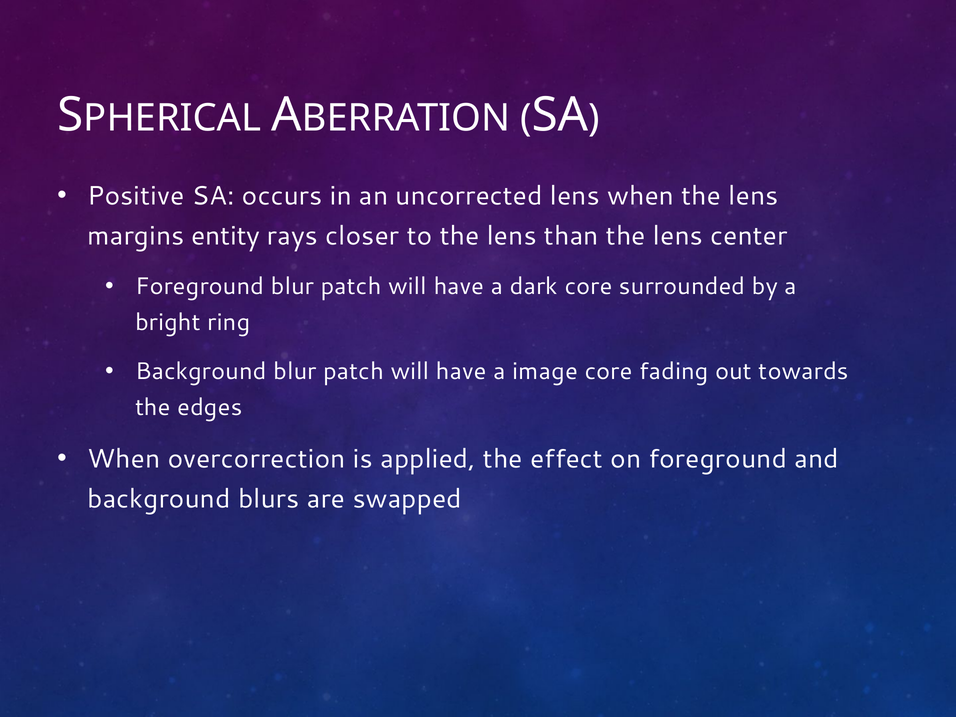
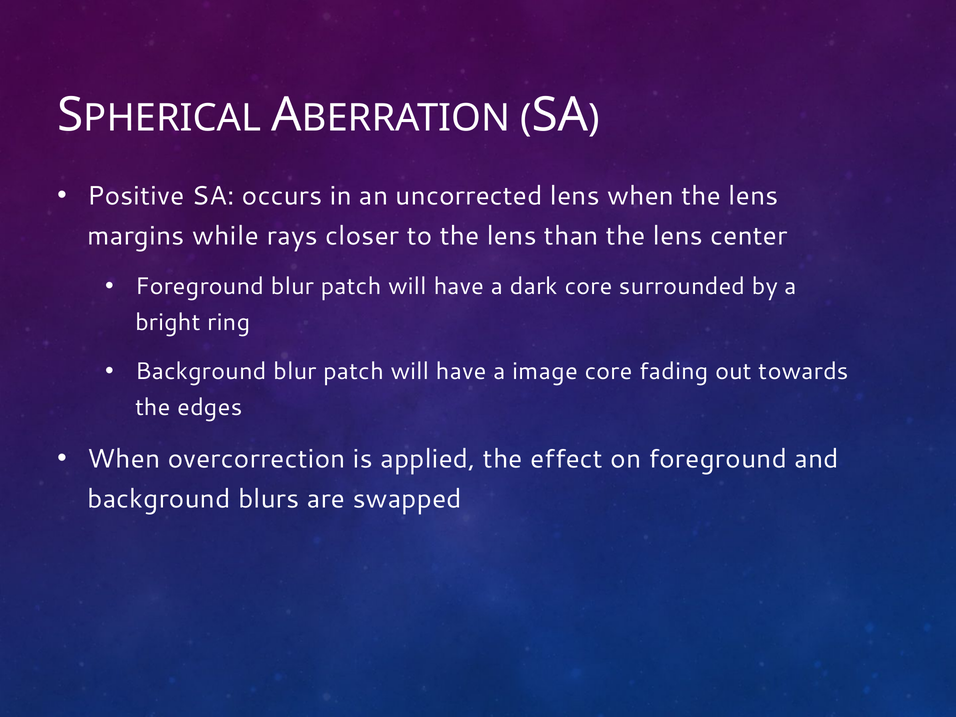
entity: entity -> while (226, 236)
